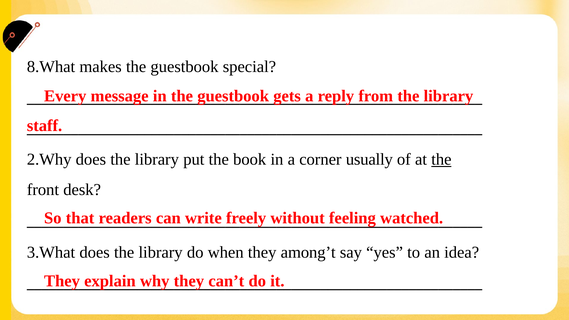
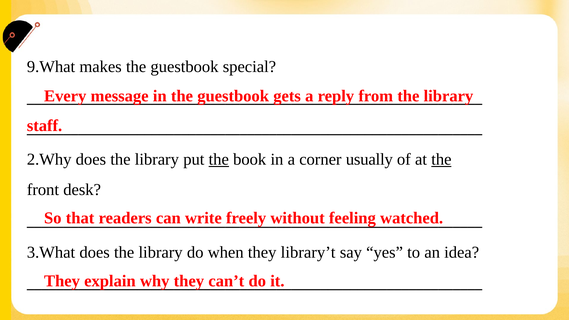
8.What: 8.What -> 9.What (51, 67)
the underline: none -> present (219, 160)
among’t: among’t -> library’t (308, 252)
